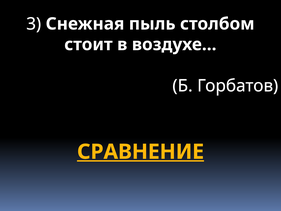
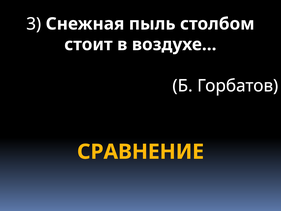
СРАВНЕНИЕ underline: present -> none (141, 152)
